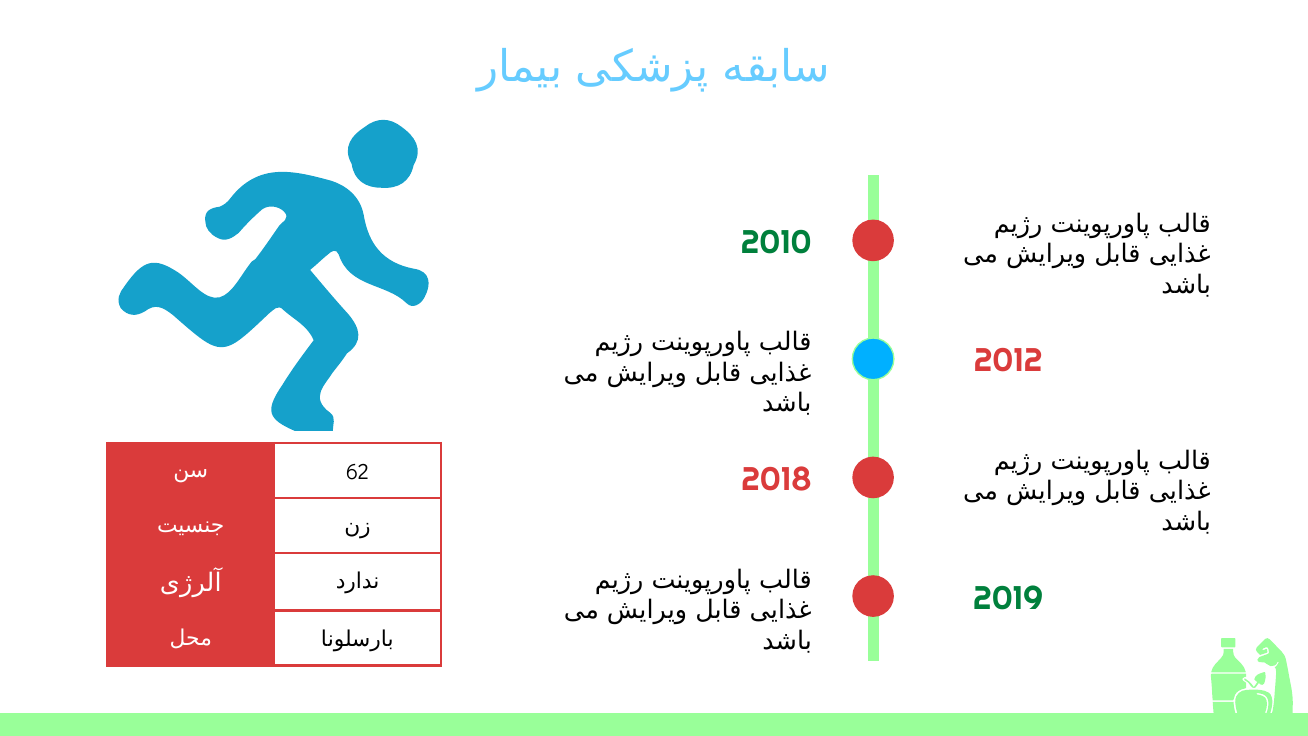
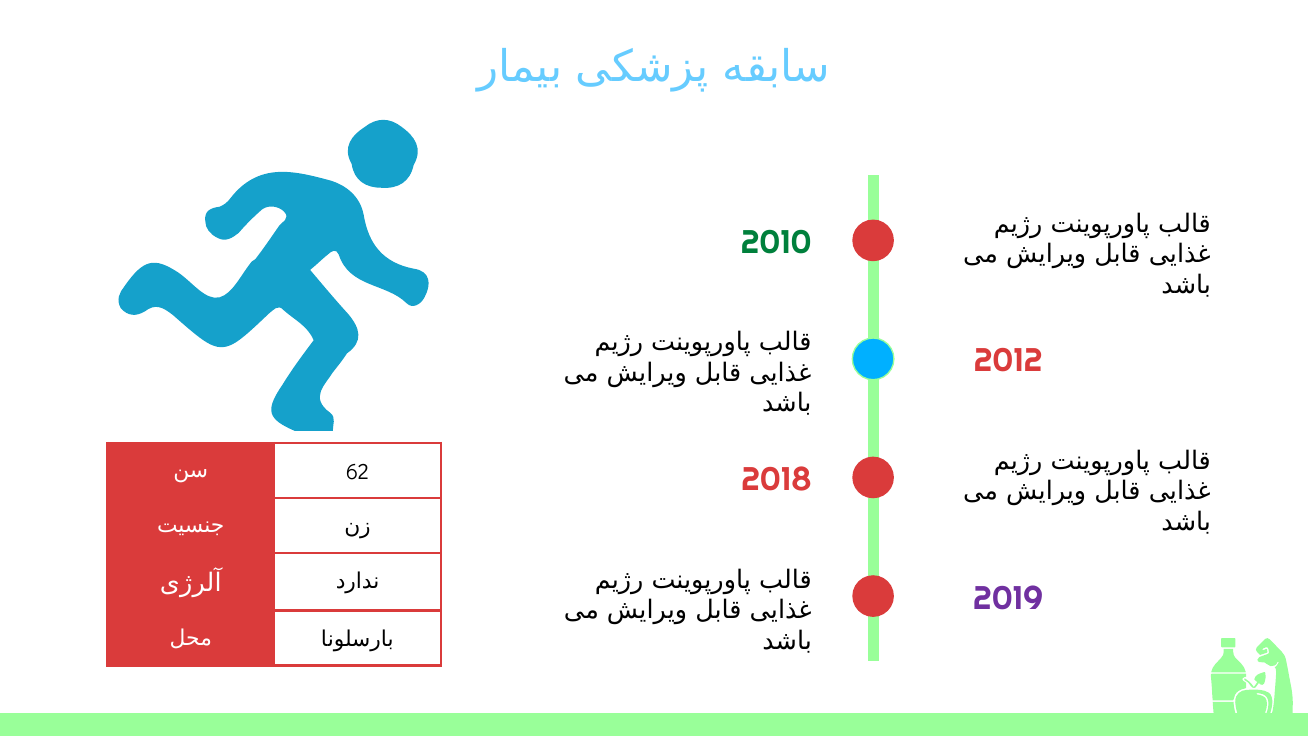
2019 colour: green -> purple (1008, 598)
